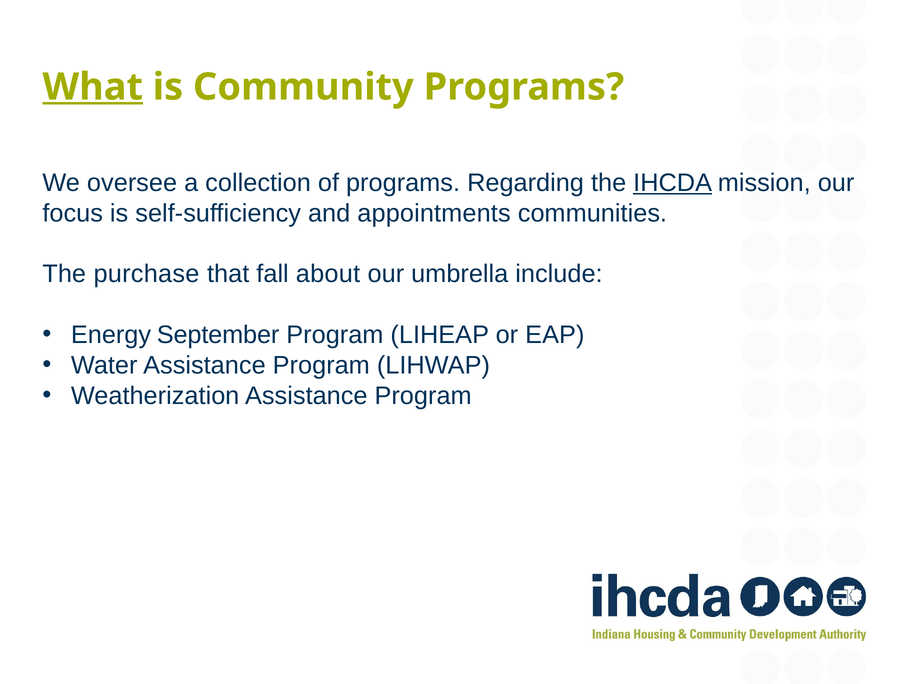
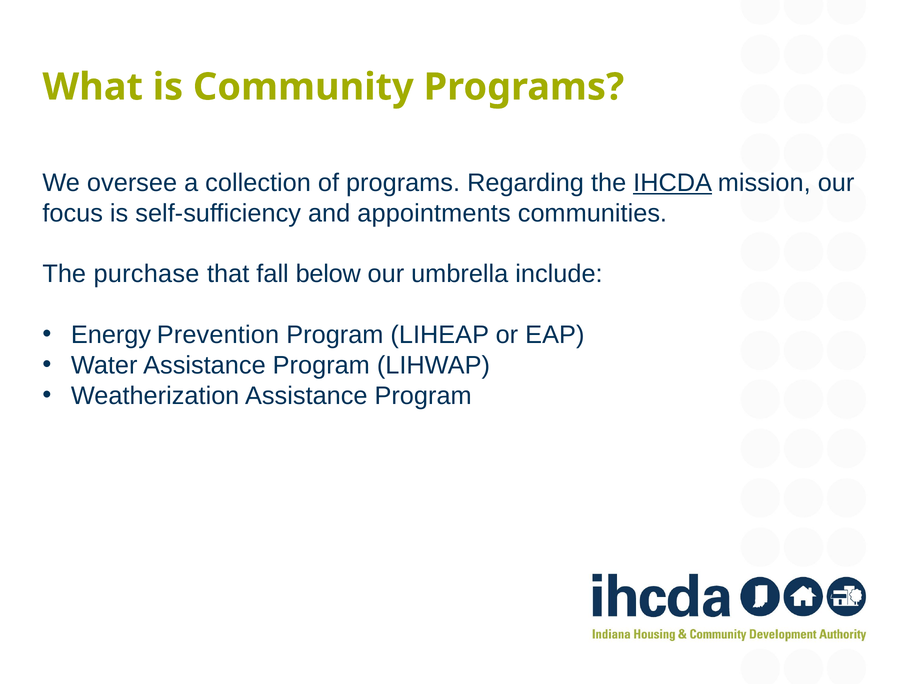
What underline: present -> none (93, 87)
about: about -> below (328, 274)
September: September -> Prevention (218, 335)
